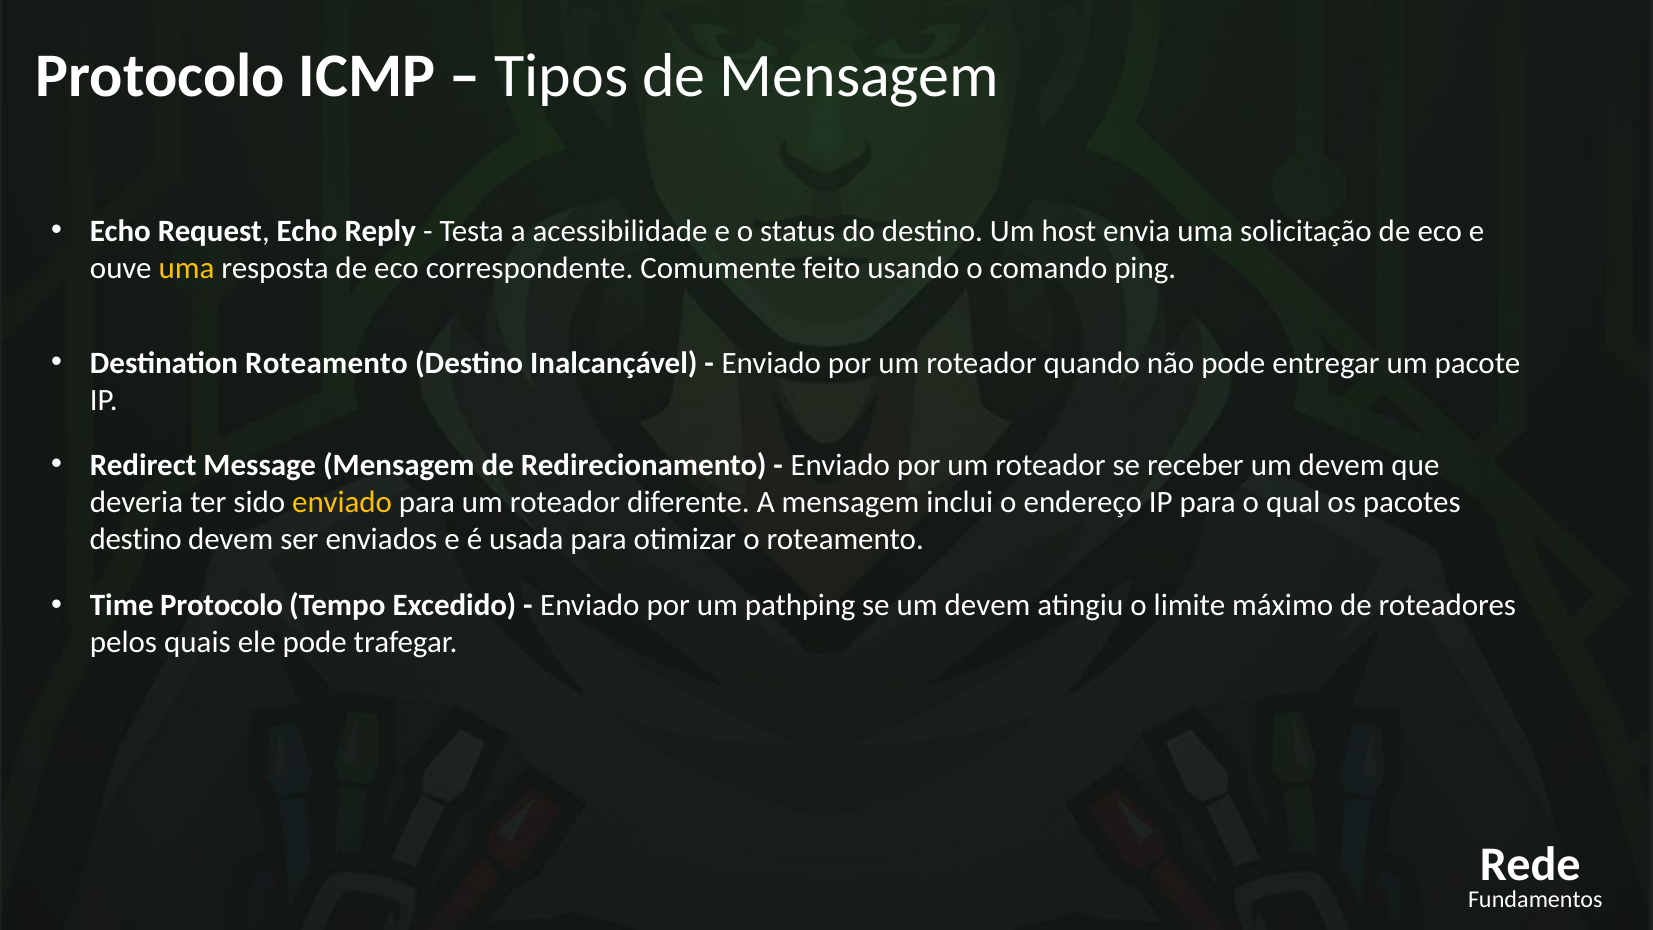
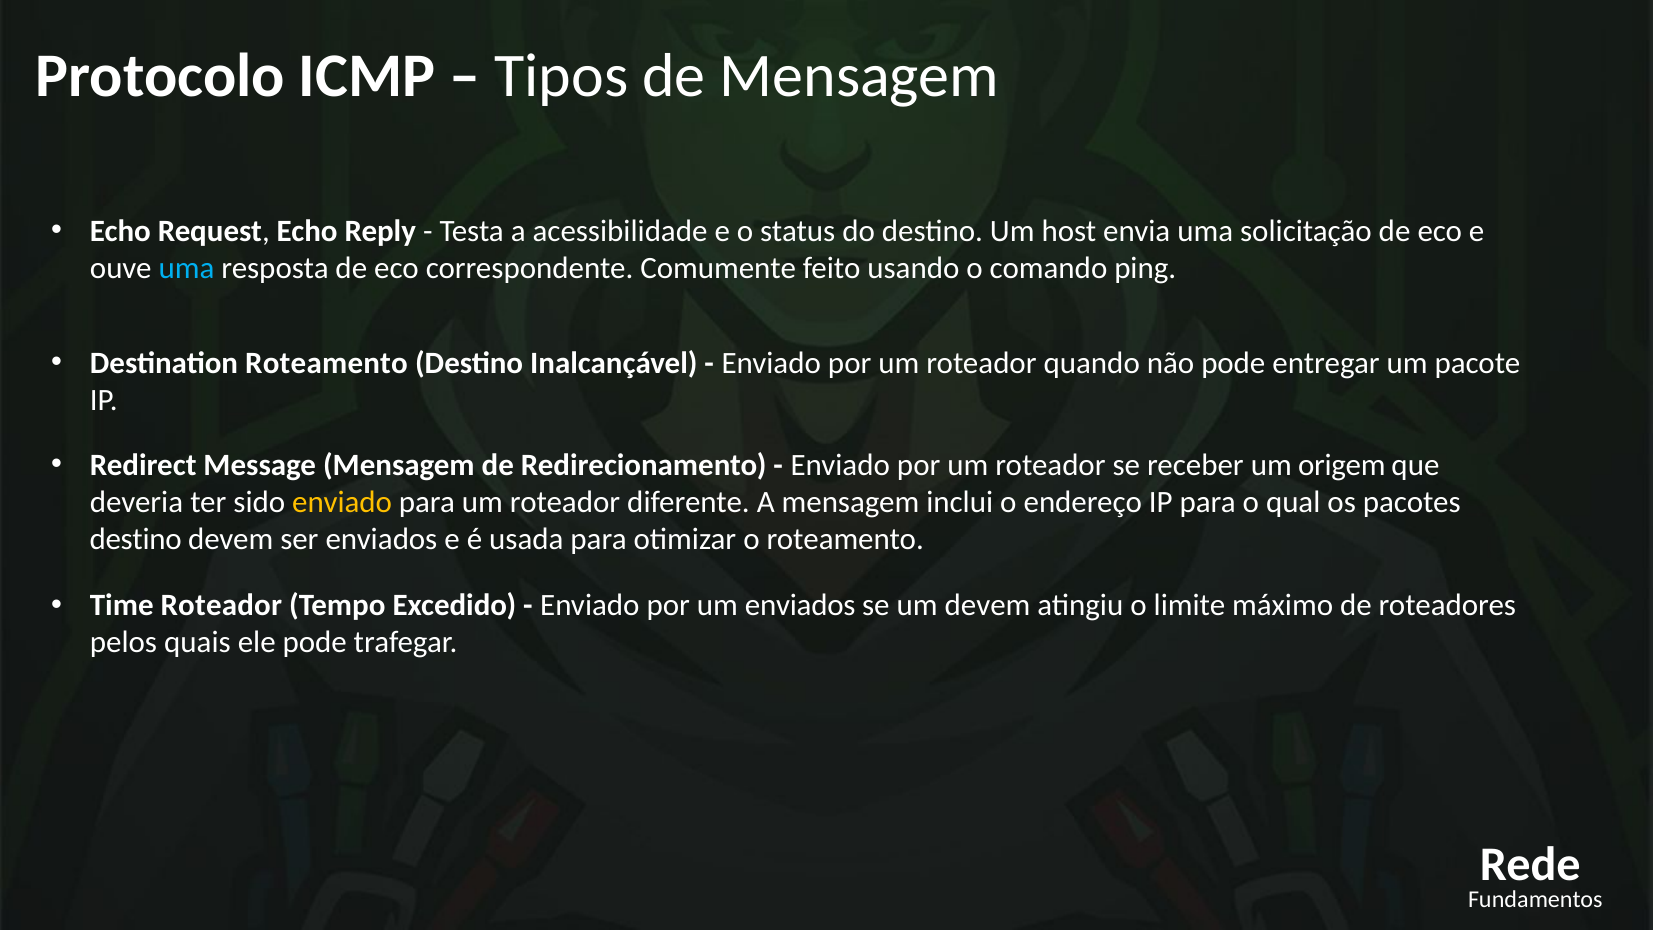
uma colour: yellow -> light blue (186, 268)
receber um devem: devem -> origem (1342, 465)
Time Protocolo: Protocolo -> Roteador (221, 605)
um pathping: pathping -> enviados (800, 605)
